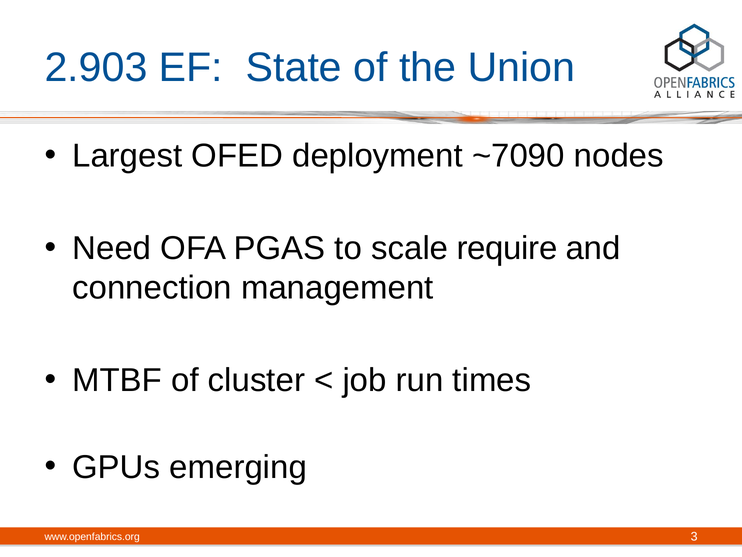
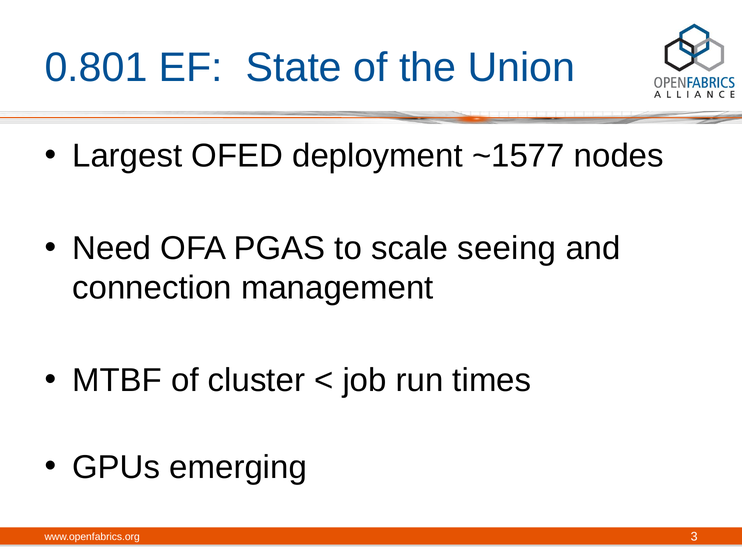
2.903: 2.903 -> 0.801 (96, 68)
~7090: ~7090 -> ~1577 (518, 156)
require: require -> seeing (507, 248)
